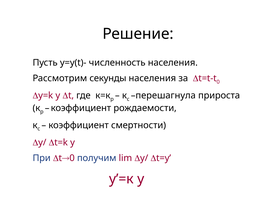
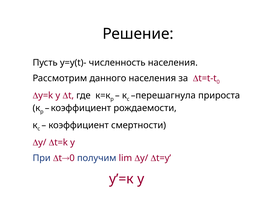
секунды: секунды -> данного (108, 78)
